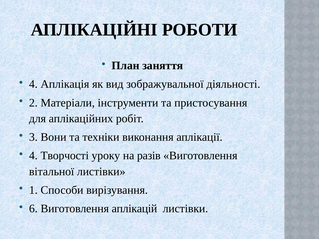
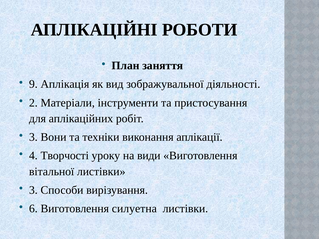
4: 4 -> 9 (33, 84)
разів: разів -> види (149, 156)
1: 1 -> 3 (33, 190)
аплікацій: аплікацій -> силуетна (134, 209)
